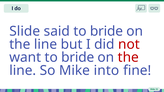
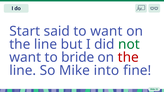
Slide: Slide -> Start (25, 31)
said to bride: bride -> want (106, 31)
not colour: red -> green (129, 44)
